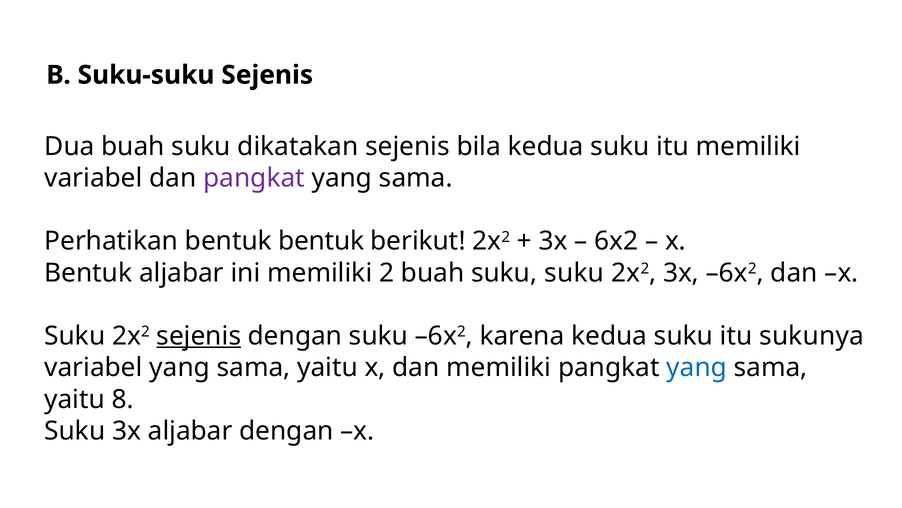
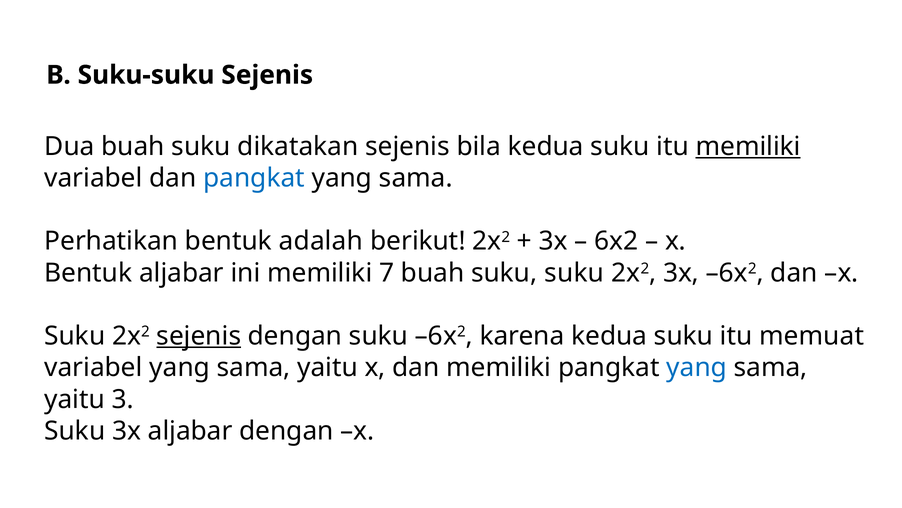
memiliki underline: none -> present (748, 146)
pangkat colour: purple -> blue (254, 178)
bentuk bentuk: bentuk -> adalah (321, 241)
2: 2 -> 7 (387, 273)
sukunya: sukunya -> memuat (812, 336)
8: 8 -> 3 (123, 399)
